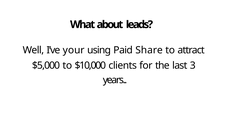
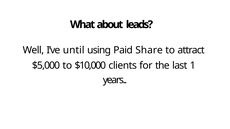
your: your -> until (74, 50)
3: 3 -> 1 (193, 66)
